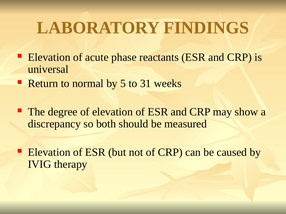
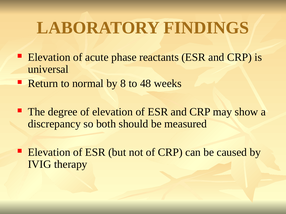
5: 5 -> 8 (123, 84)
31: 31 -> 48 (146, 84)
